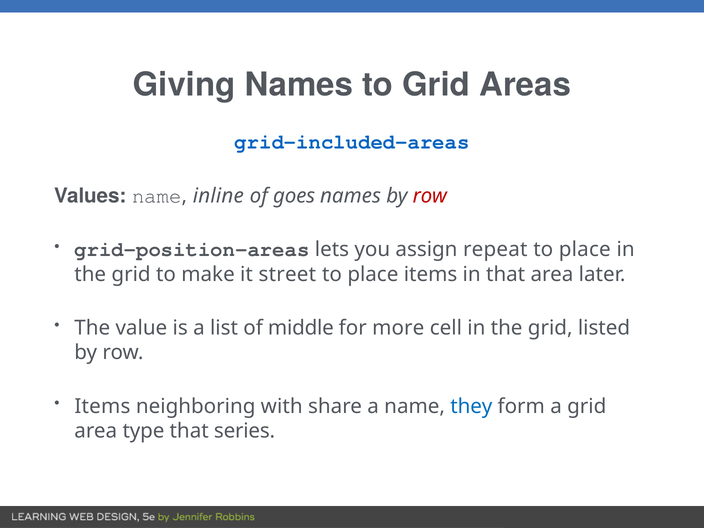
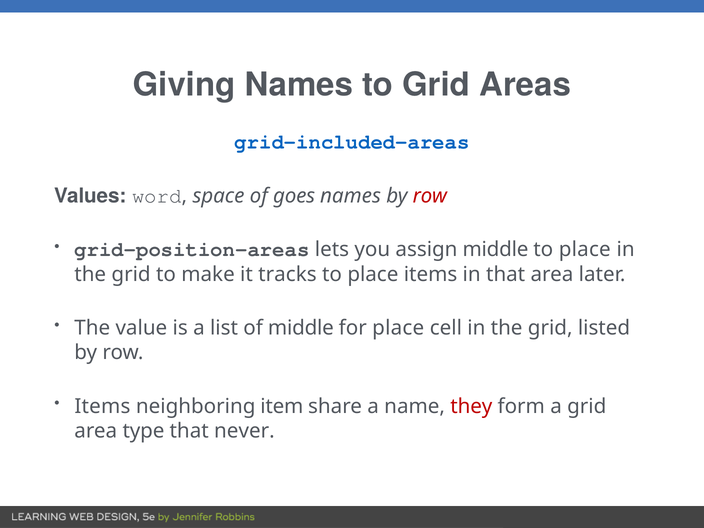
Values name: name -> word (157, 196)
inline: inline -> space (218, 196)
assign repeat: repeat -> middle (495, 249)
street: street -> tracks (287, 274)
for more: more -> place (398, 328)
with: with -> item (282, 406)
they colour: blue -> red (471, 406)
series: series -> never (244, 431)
